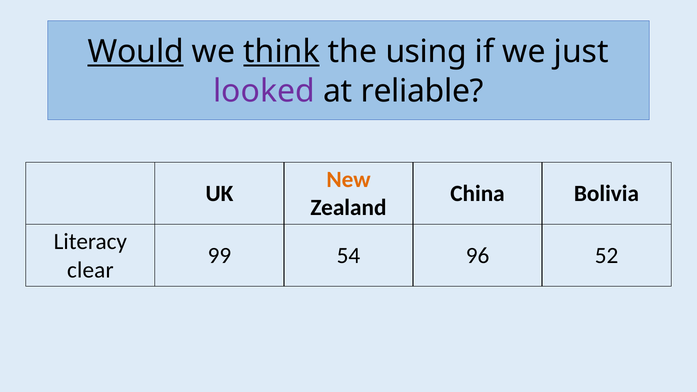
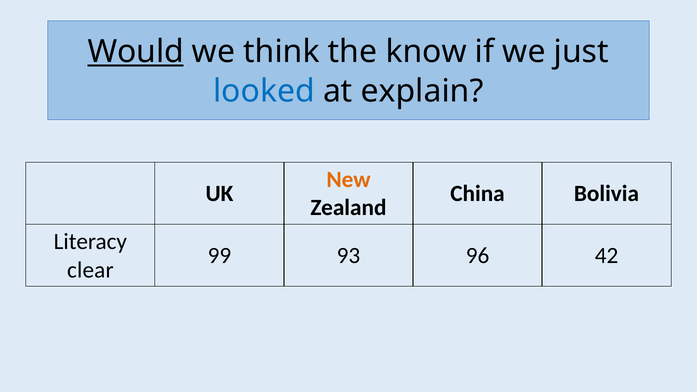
think underline: present -> none (282, 52)
using: using -> know (426, 52)
looked colour: purple -> blue (264, 91)
reliable: reliable -> explain (422, 91)
54: 54 -> 93 (348, 256)
52: 52 -> 42 (607, 256)
